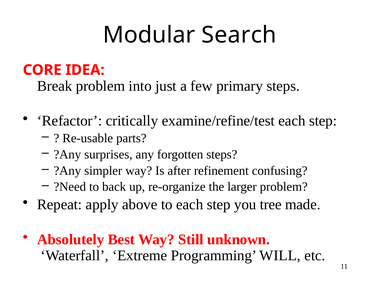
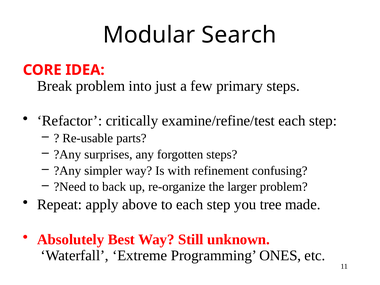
after: after -> with (179, 171)
WILL: WILL -> ONES (280, 255)
